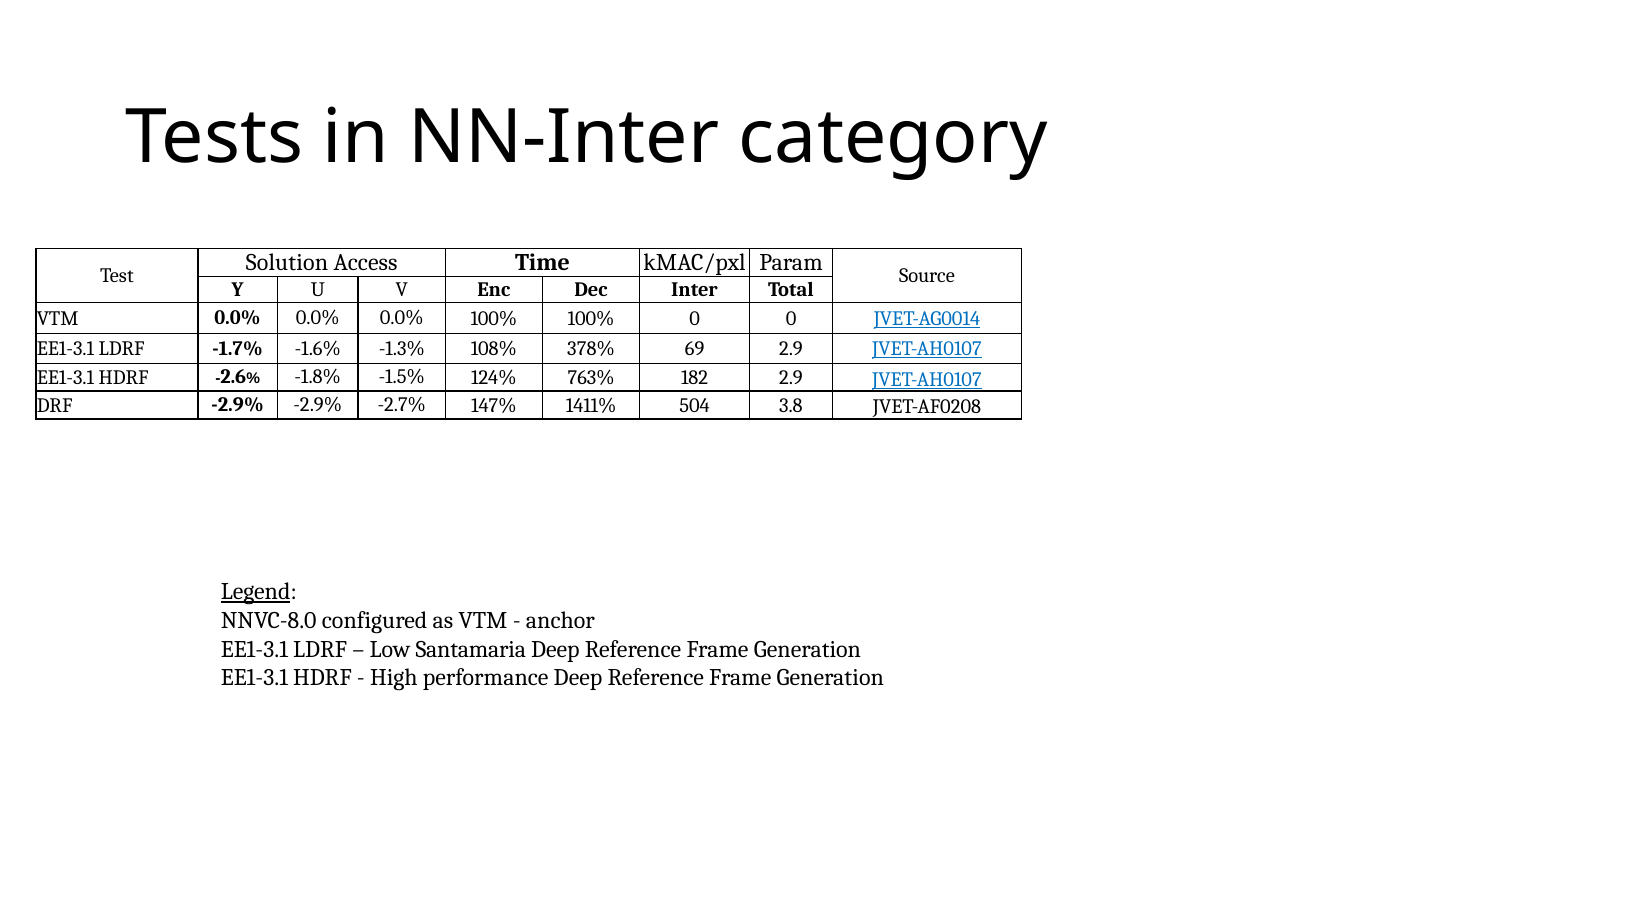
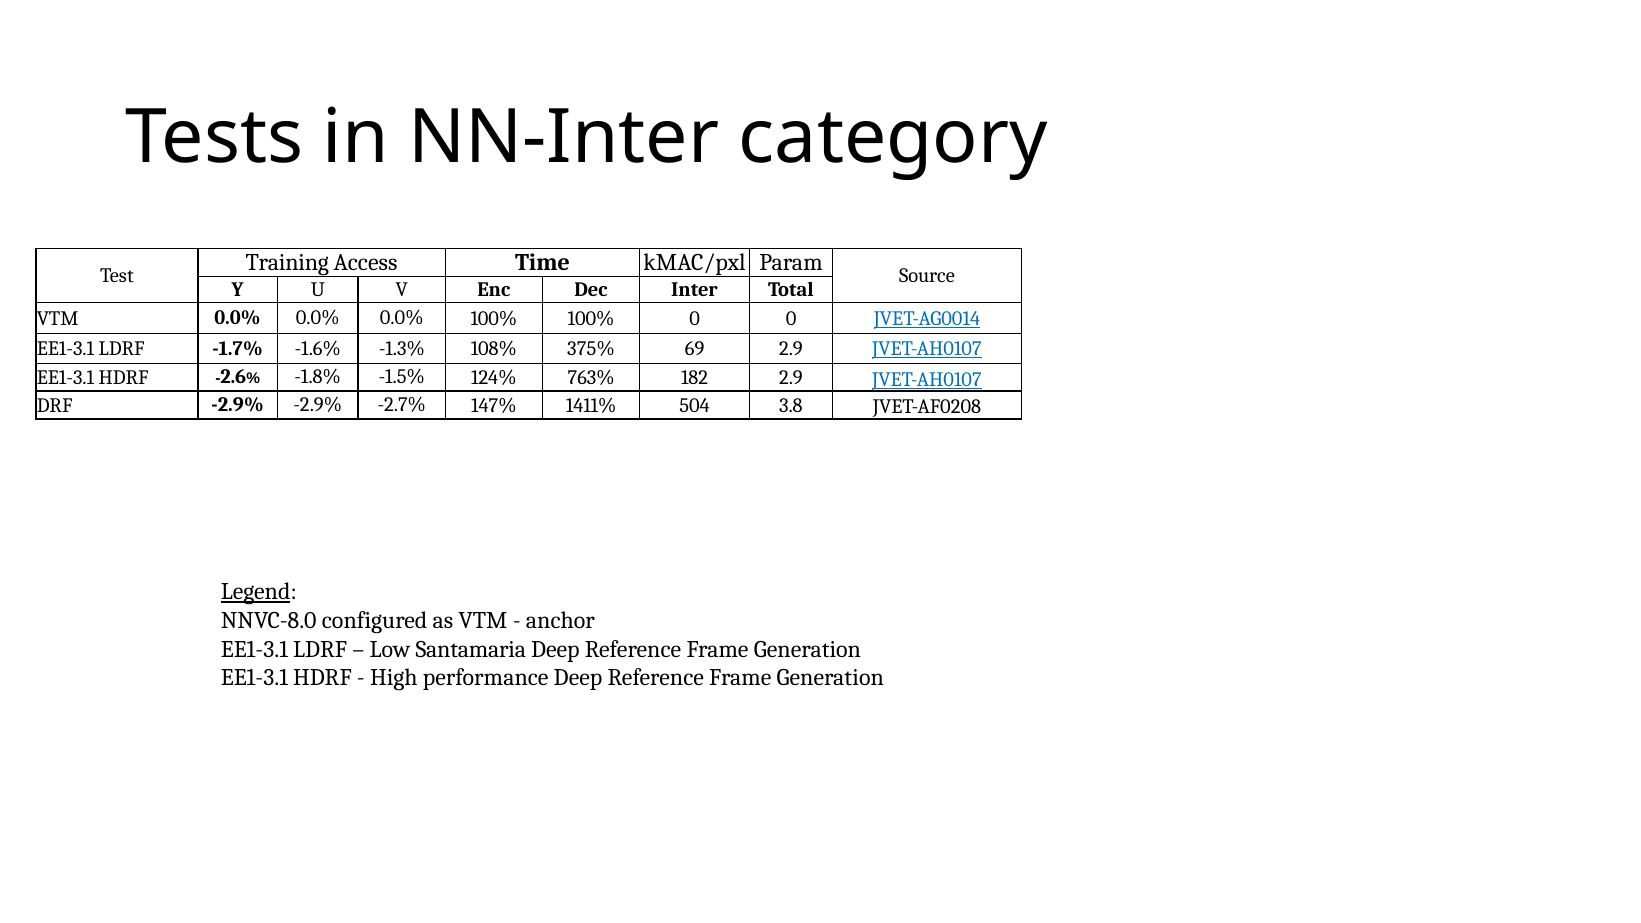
Solution: Solution -> Training (287, 263)
378%: 378% -> 375% (591, 349)
